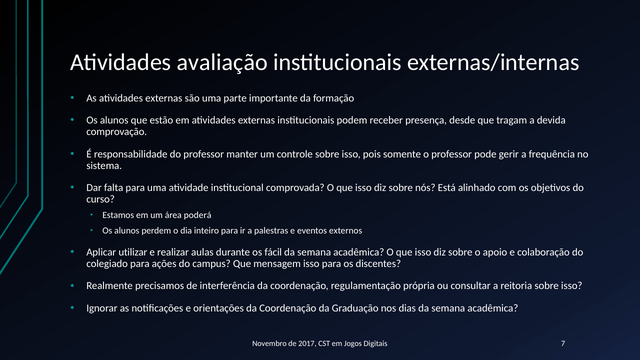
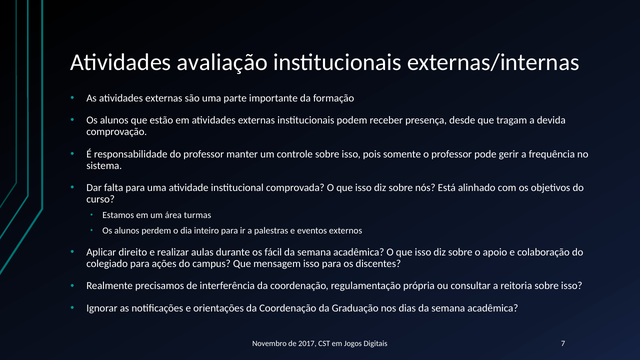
poderá: poderá -> turmas (198, 215)
utilizar: utilizar -> direito (133, 252)
